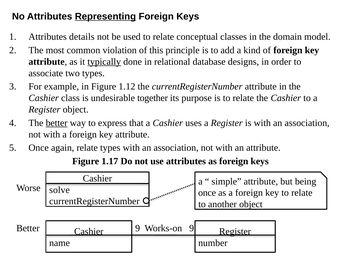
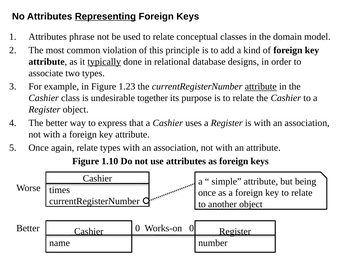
details: details -> phrase (82, 37)
1.12: 1.12 -> 1.23 (127, 87)
attribute underline: none -> present (261, 87)
better underline: present -> none (57, 123)
1.17: 1.17 -> 1.10 (110, 161)
solve: solve -> times (60, 190)
Better 9: 9 -> 0 (138, 228)
Works-on 9: 9 -> 0 (192, 228)
